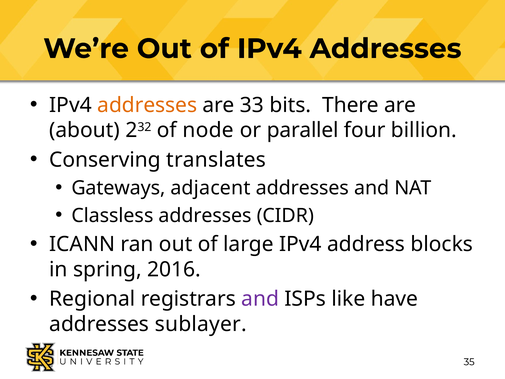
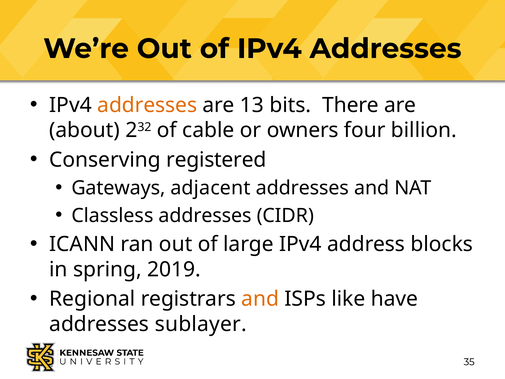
33: 33 -> 13 (252, 105)
node: node -> cable (208, 130)
parallel: parallel -> owners (303, 130)
translates: translates -> registered (216, 160)
2016: 2016 -> 2019 (174, 269)
and colour: purple -> orange (260, 299)
